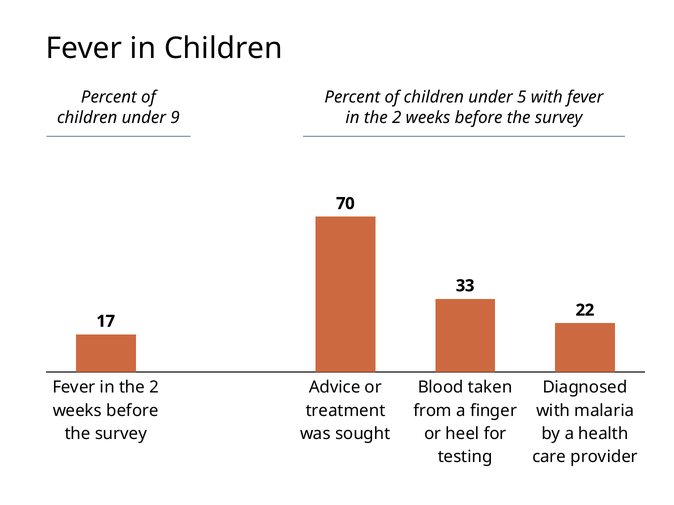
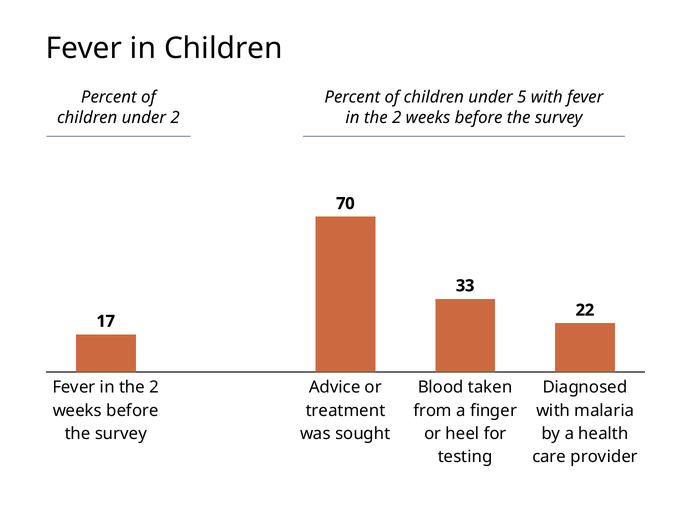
under 9: 9 -> 2 (175, 118)
